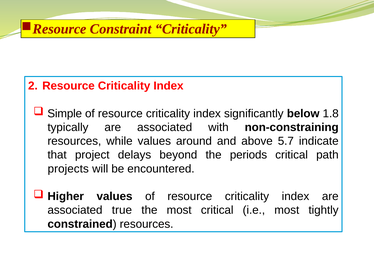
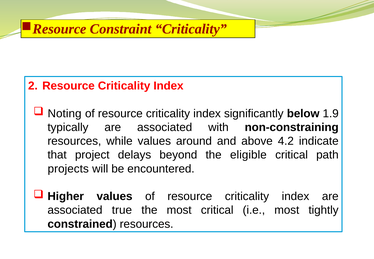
Simple: Simple -> Noting (65, 113)
1.8: 1.8 -> 1.9 (331, 113)
5.7: 5.7 -> 4.2 (286, 141)
periods: periods -> eligible (248, 155)
